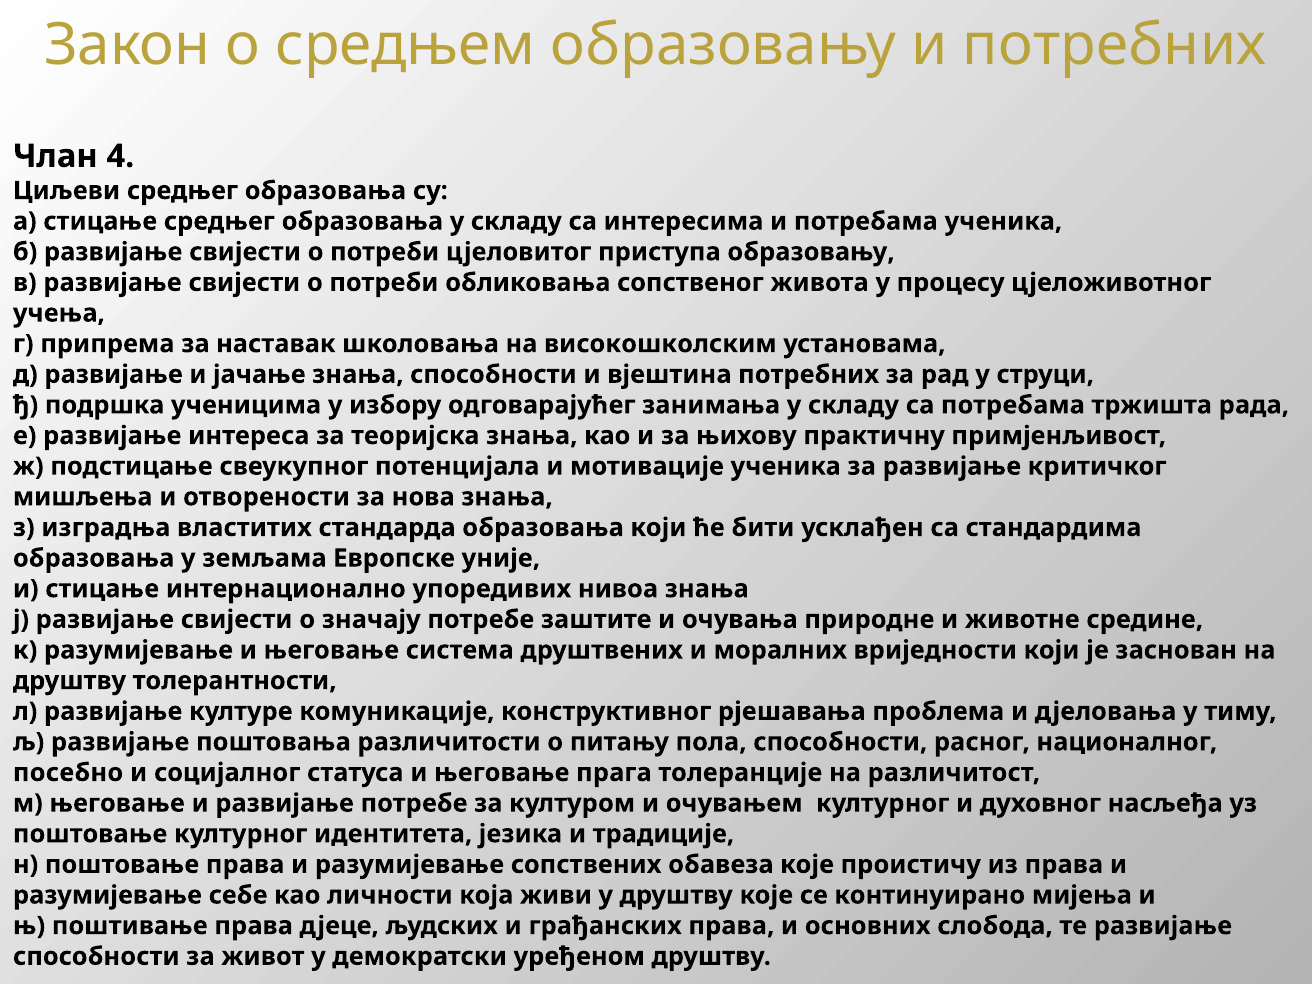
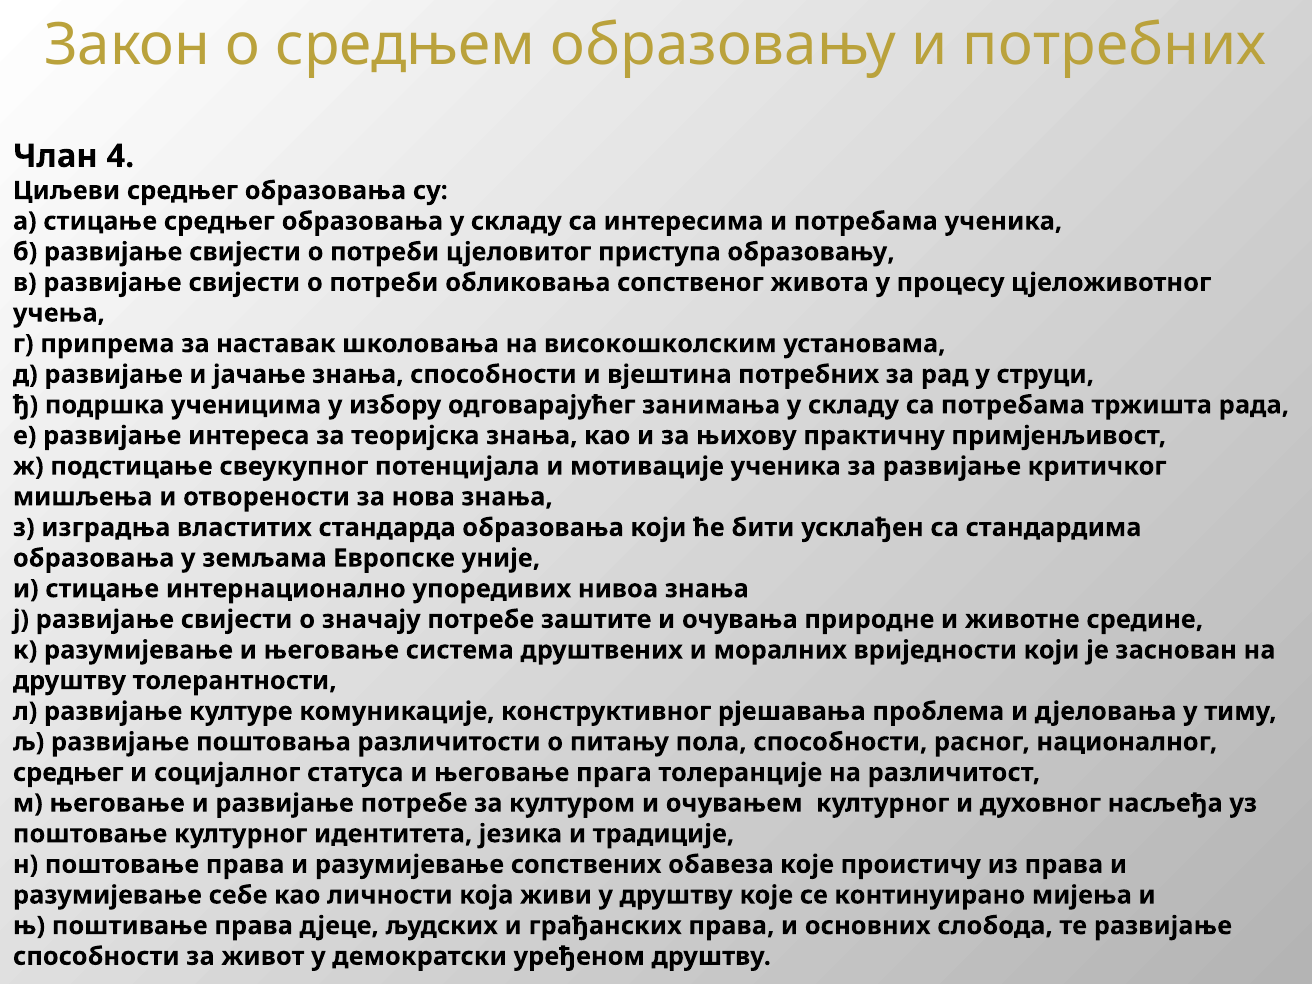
посебно: посебно -> средњег (68, 773)
